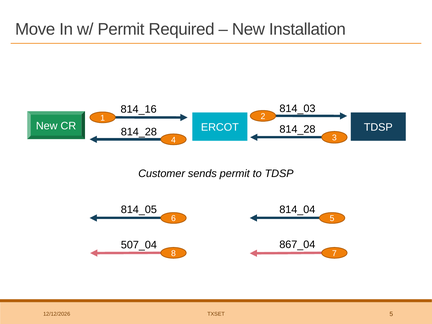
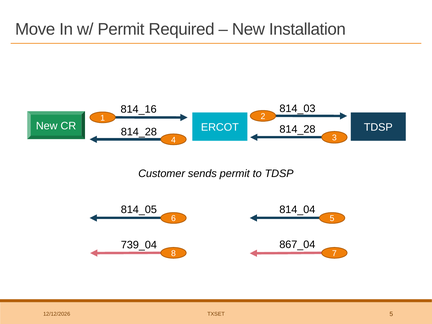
507_04: 507_04 -> 739_04 (139, 245)
